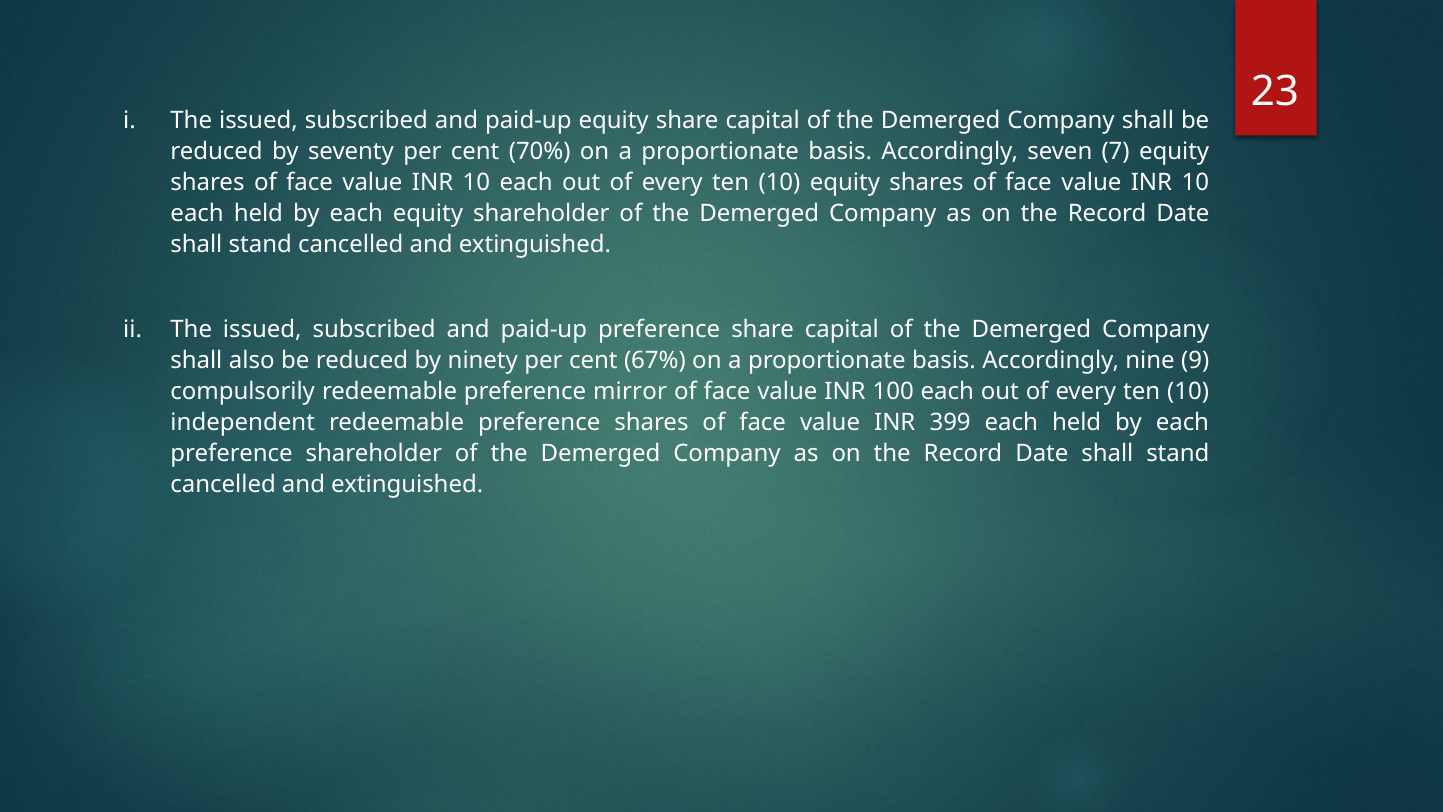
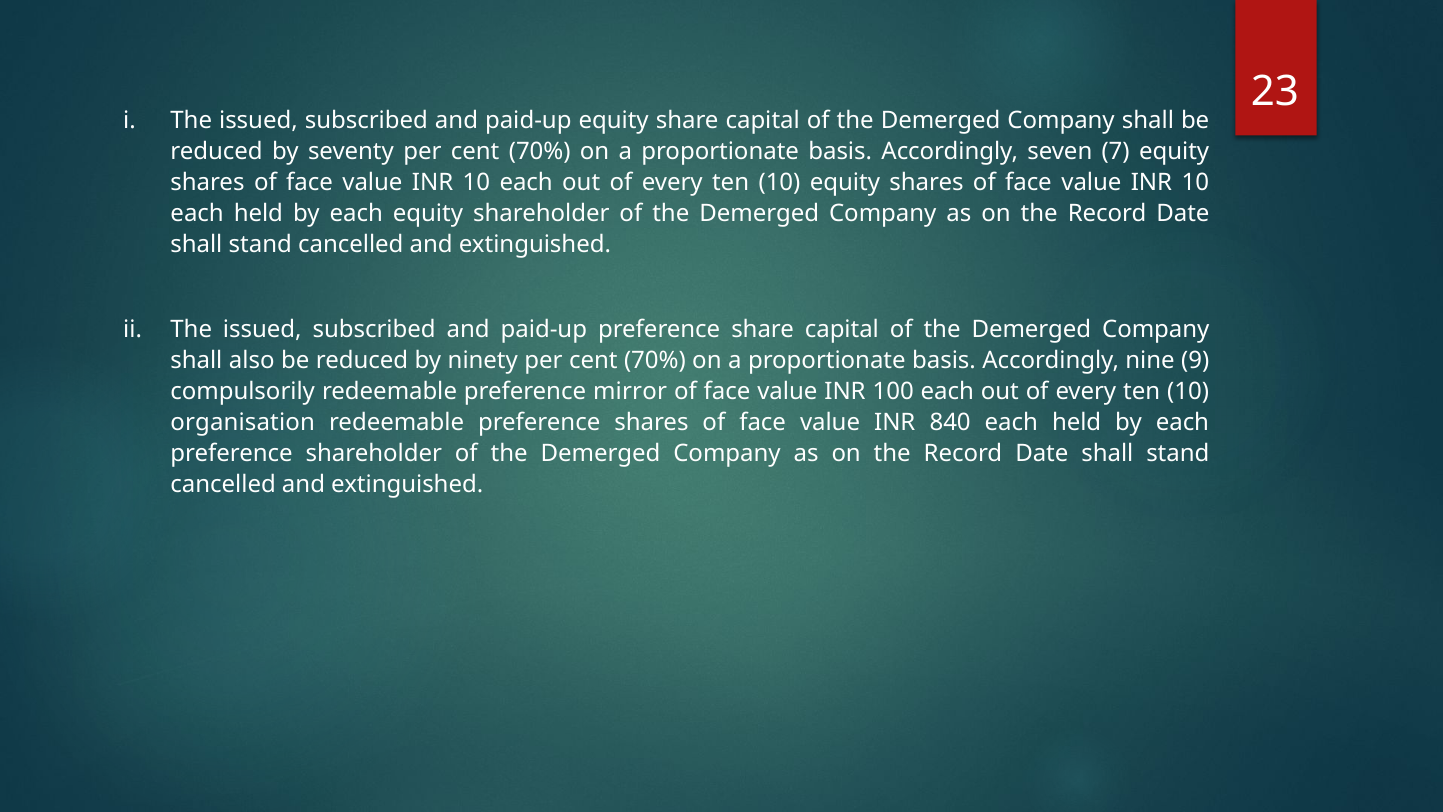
ninety per cent 67%: 67% -> 70% (655, 361)
independent: independent -> organisation (243, 423)
399: 399 -> 840 (950, 423)
